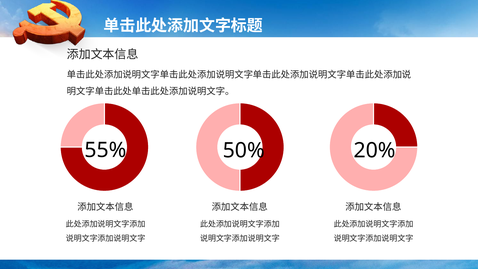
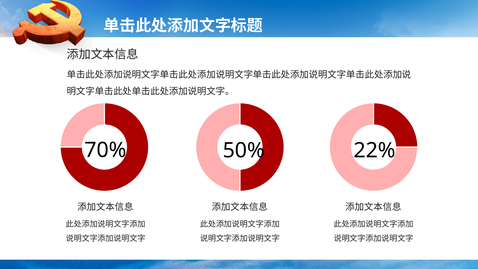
55%: 55% -> 70% (105, 150)
20%: 20% -> 22% (375, 151)
